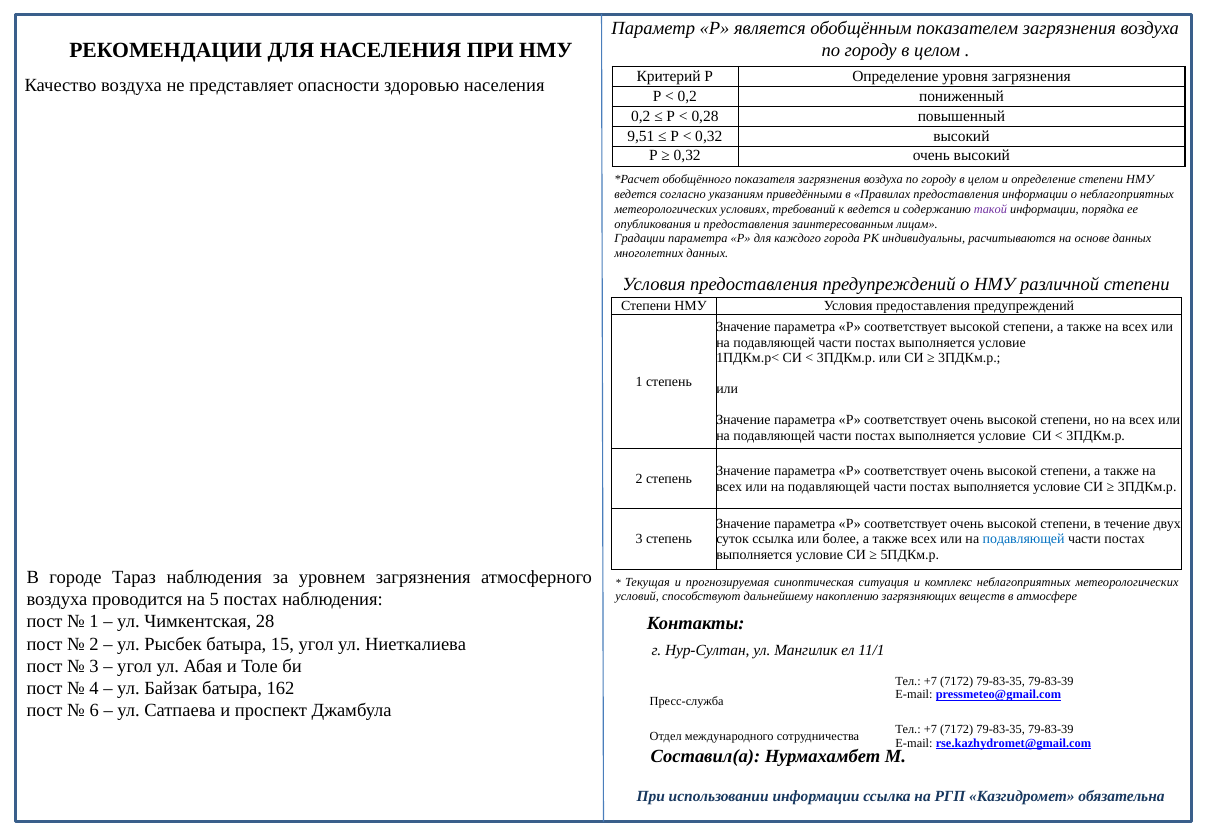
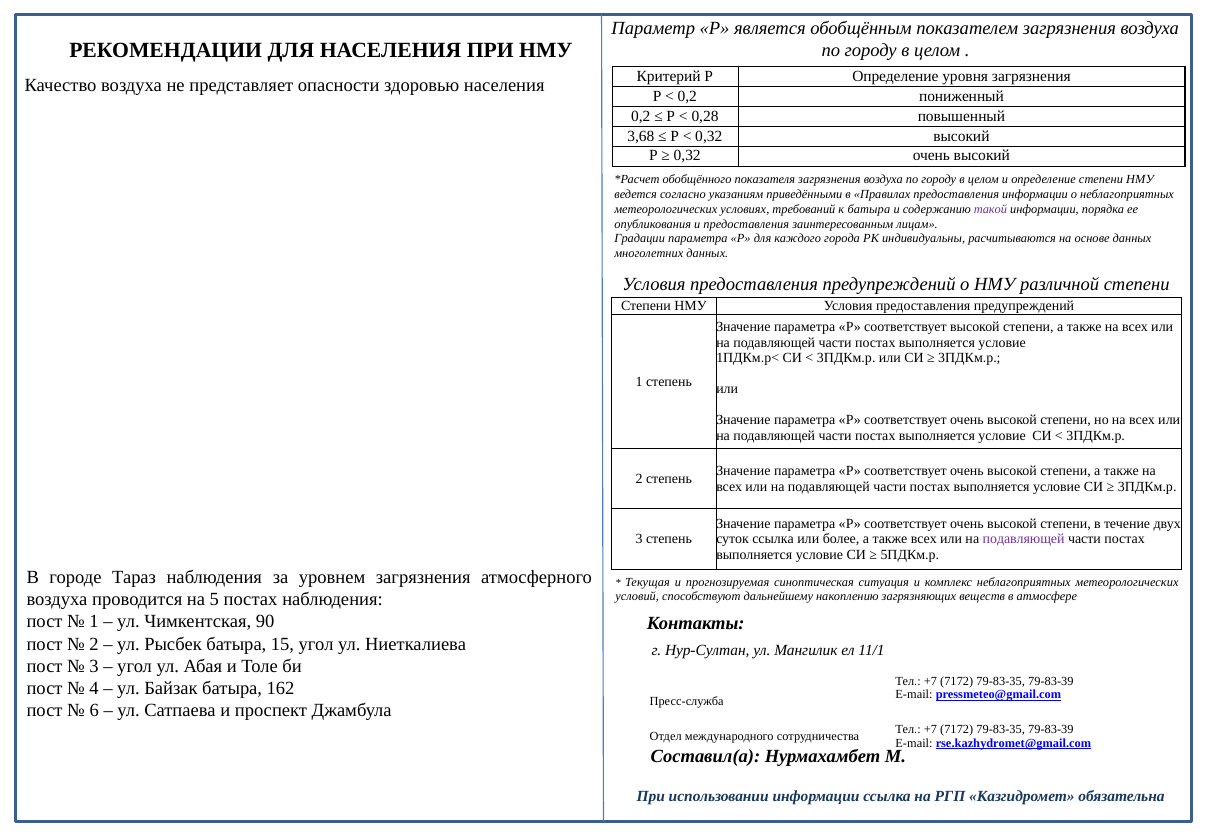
9,51: 9,51 -> 3,68 (641, 136)
к ведется: ведется -> батыра (869, 209)
подавляющей colour: blue -> purple (1024, 539)
28: 28 -> 90 (265, 621)
